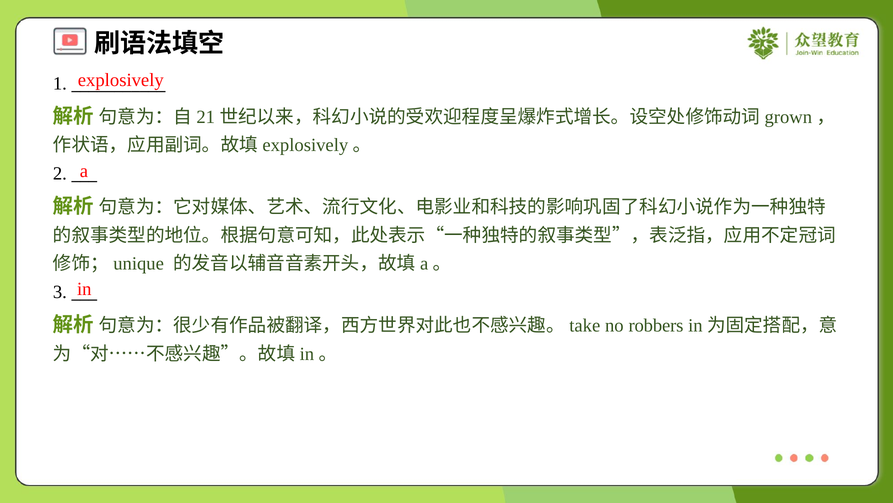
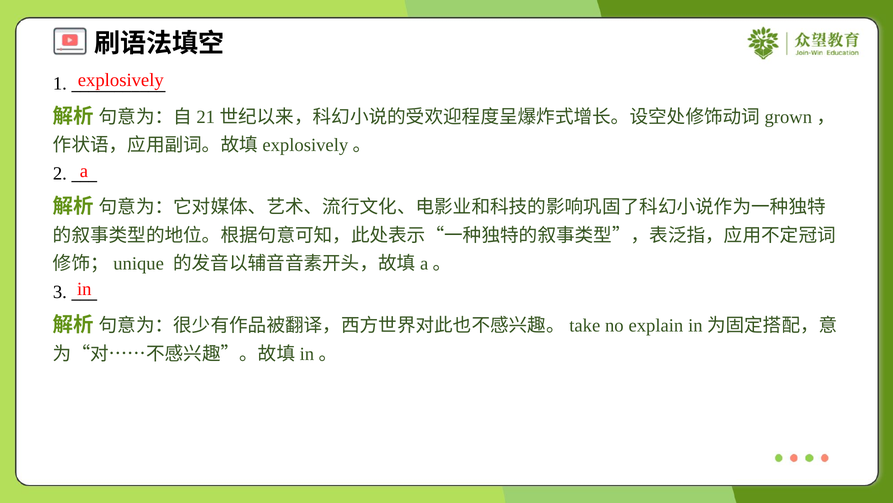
robbers: robbers -> explain (656, 325)
